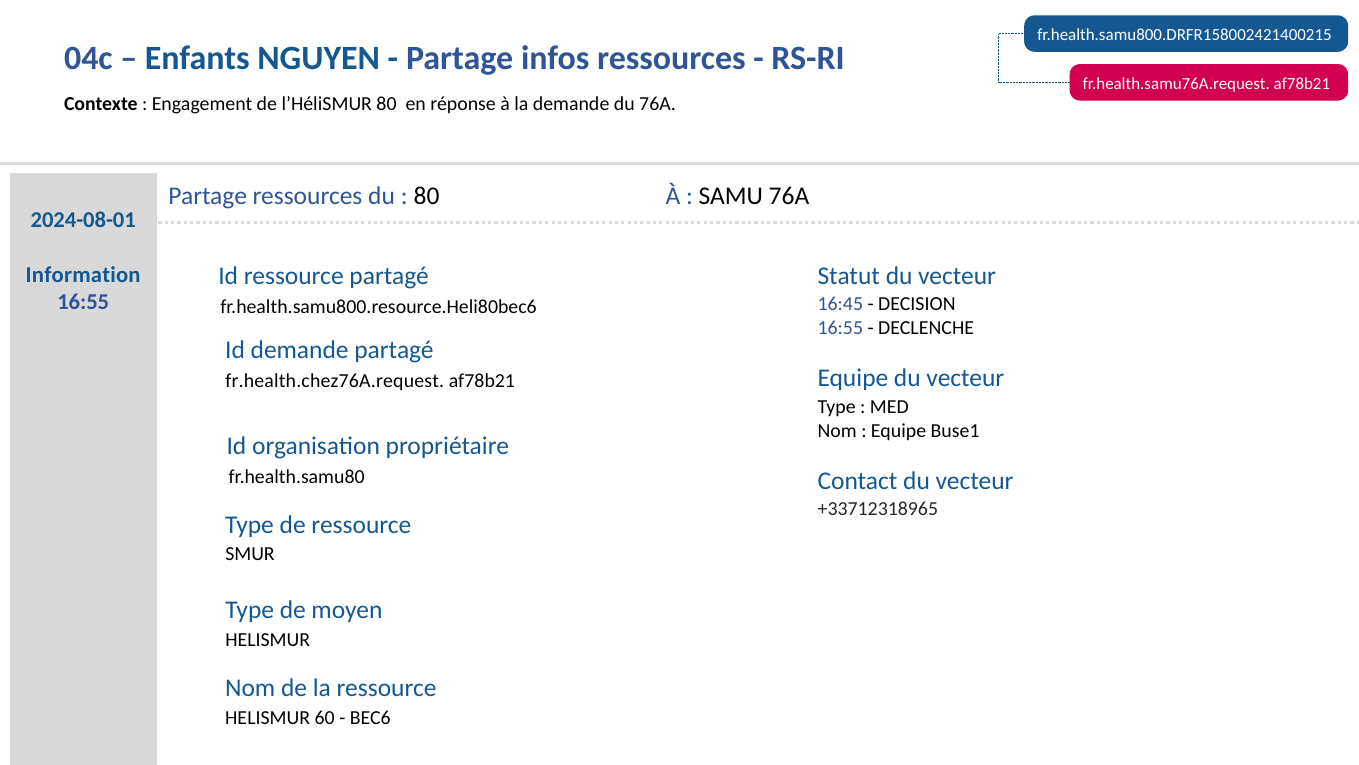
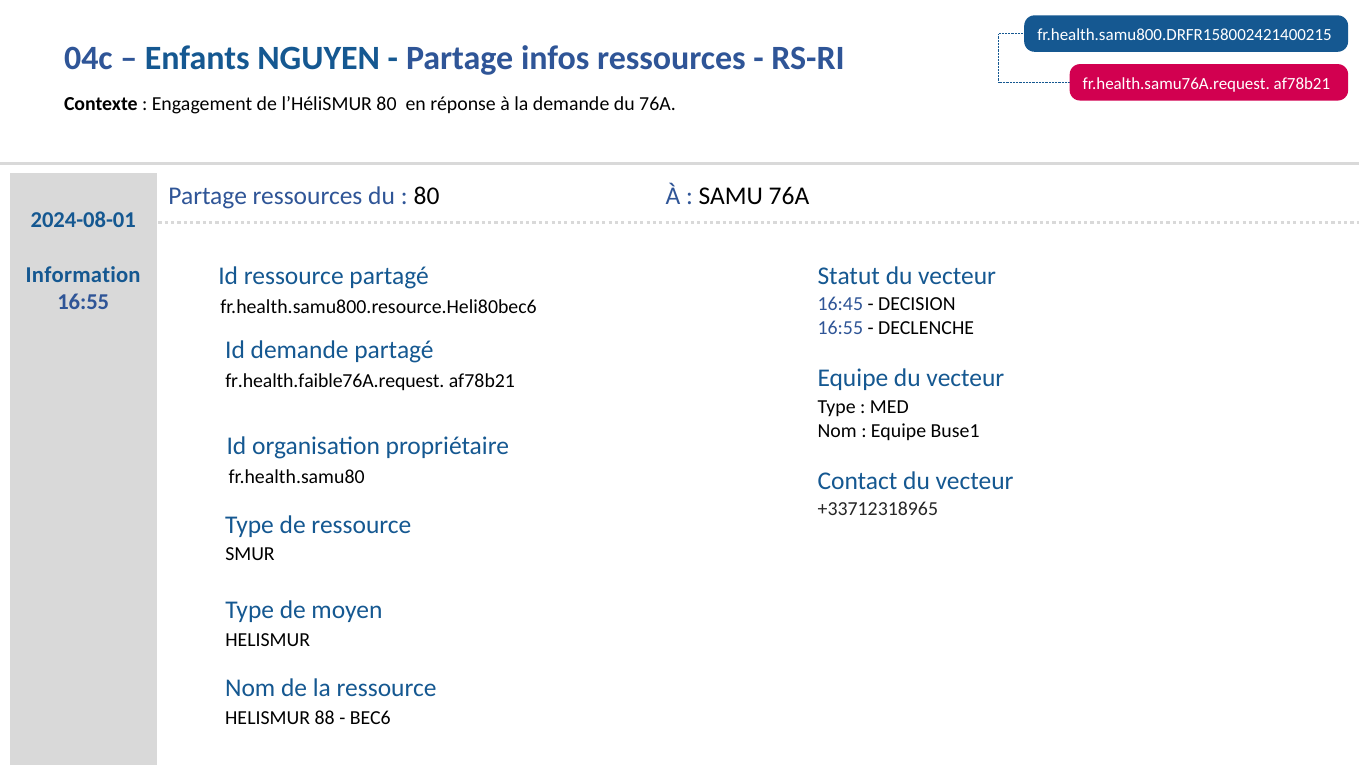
fr.health.chez76A.request: fr.health.chez76A.request -> fr.health.faible76A.request (335, 381)
60: 60 -> 88 (325, 718)
